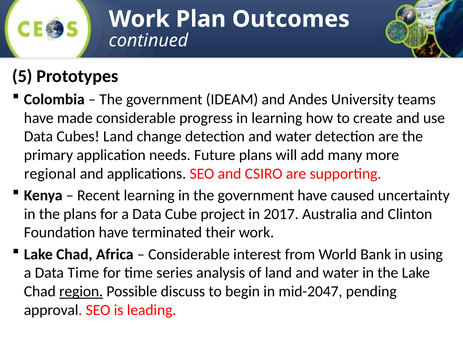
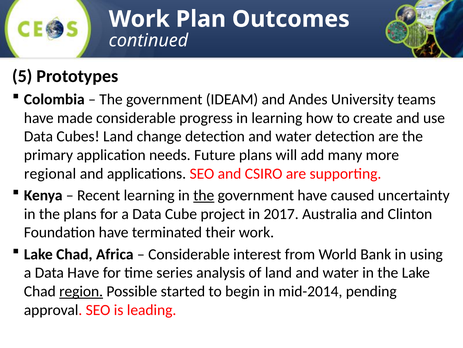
the underline: none -> present (204, 195)
Data Time: Time -> Have (83, 272)
discuss: discuss -> started (183, 291)
mid-2047: mid-2047 -> mid-2014 (310, 291)
